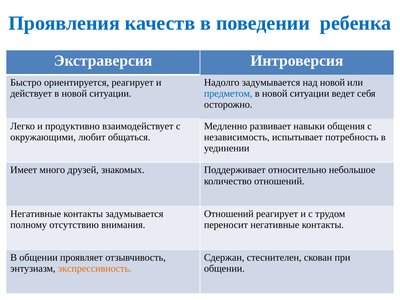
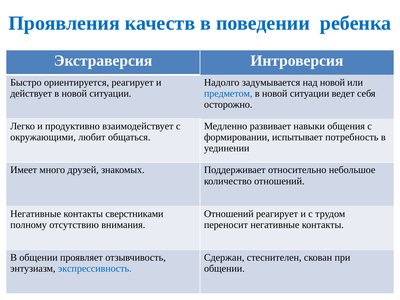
независимость: независимость -> формировании (237, 137)
контакты задумывается: задумывается -> сверстниками (134, 214)
экспрессивность colour: orange -> blue (95, 269)
